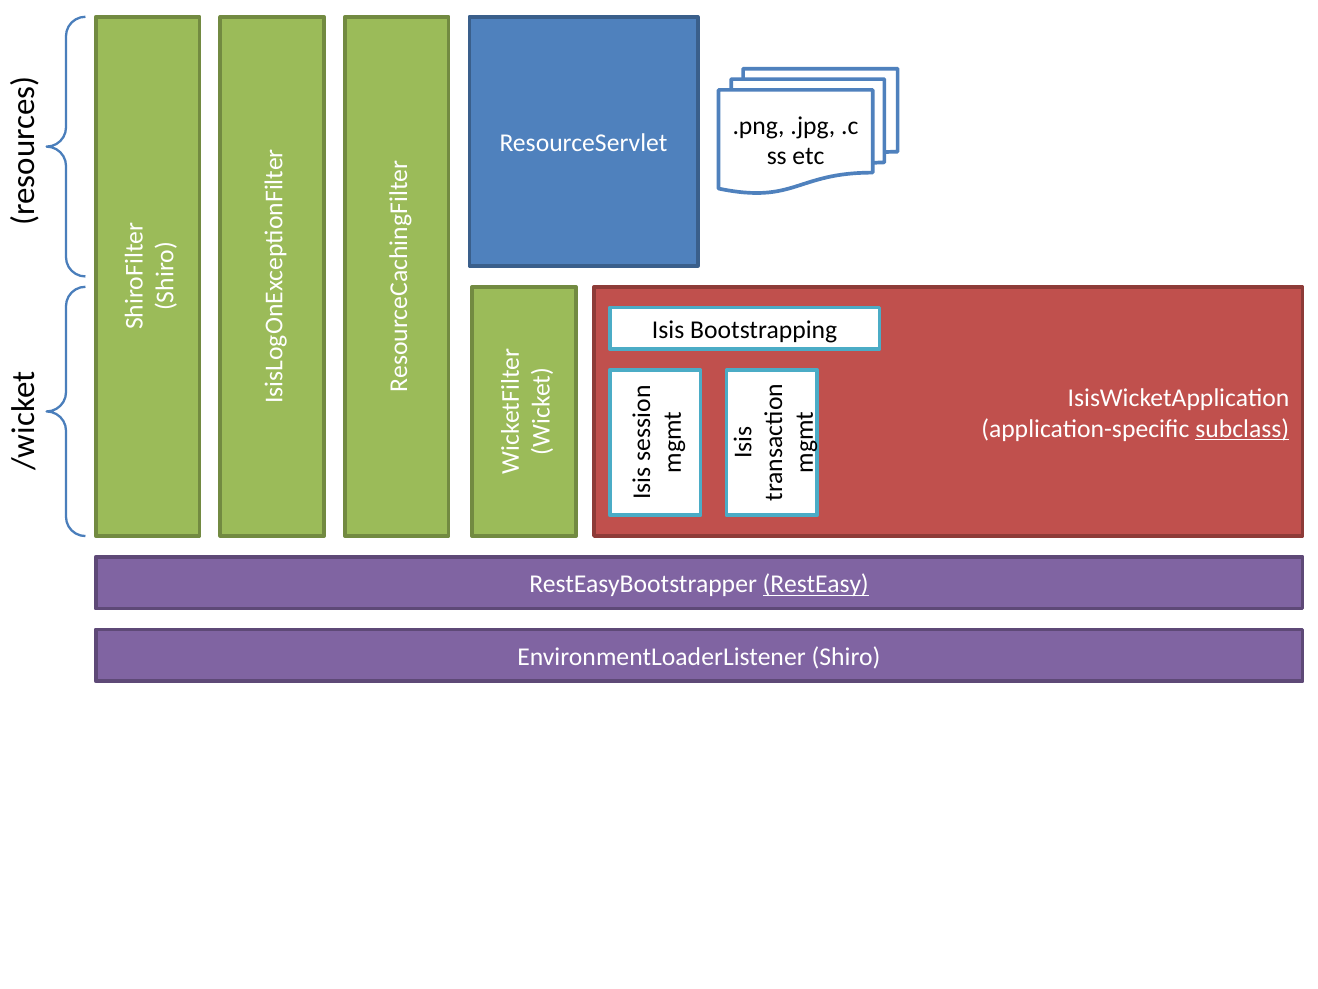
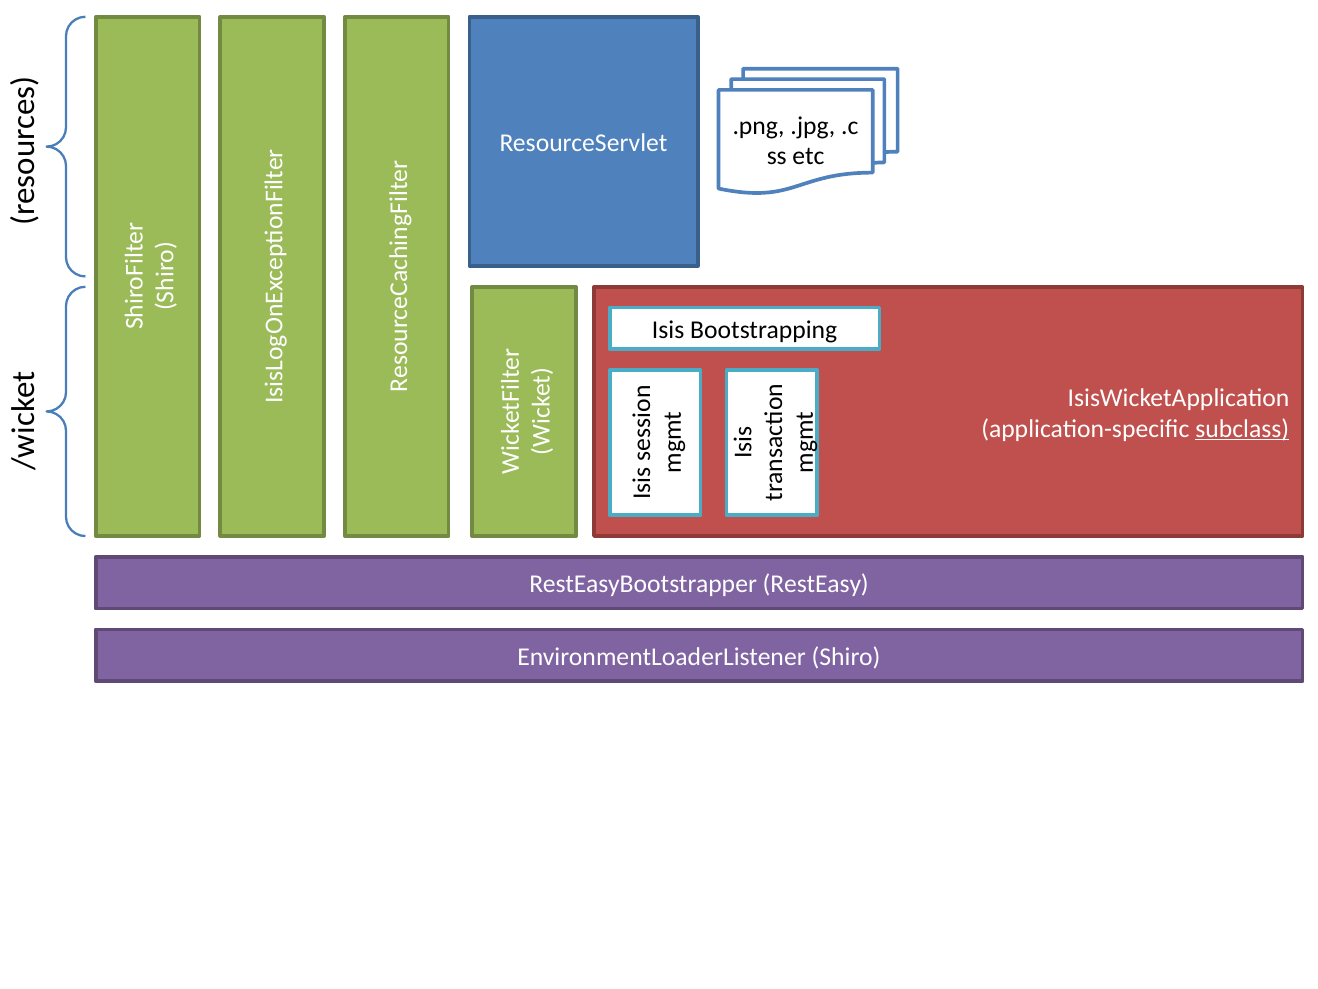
RestEasy underline: present -> none (816, 584)
